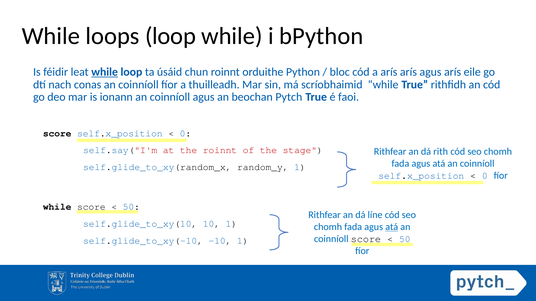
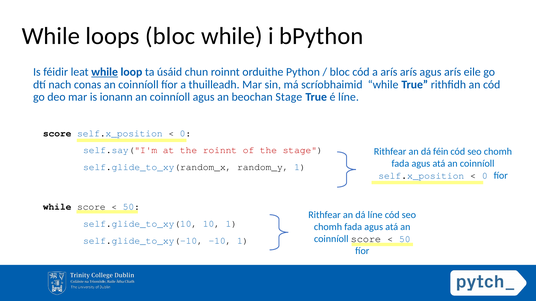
loops loop: loop -> bloc (170, 36)
beochan Pytch: Pytch -> Stage (289, 97)
é faoi: faoi -> líne (348, 97)
rith: rith -> féin (441, 152)
atá underline: present -> none (392, 227)
